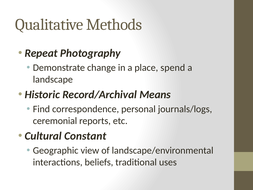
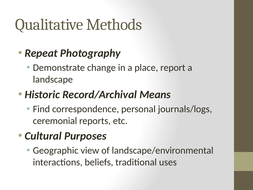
spend: spend -> report (173, 68)
Constant: Constant -> Purposes (85, 136)
